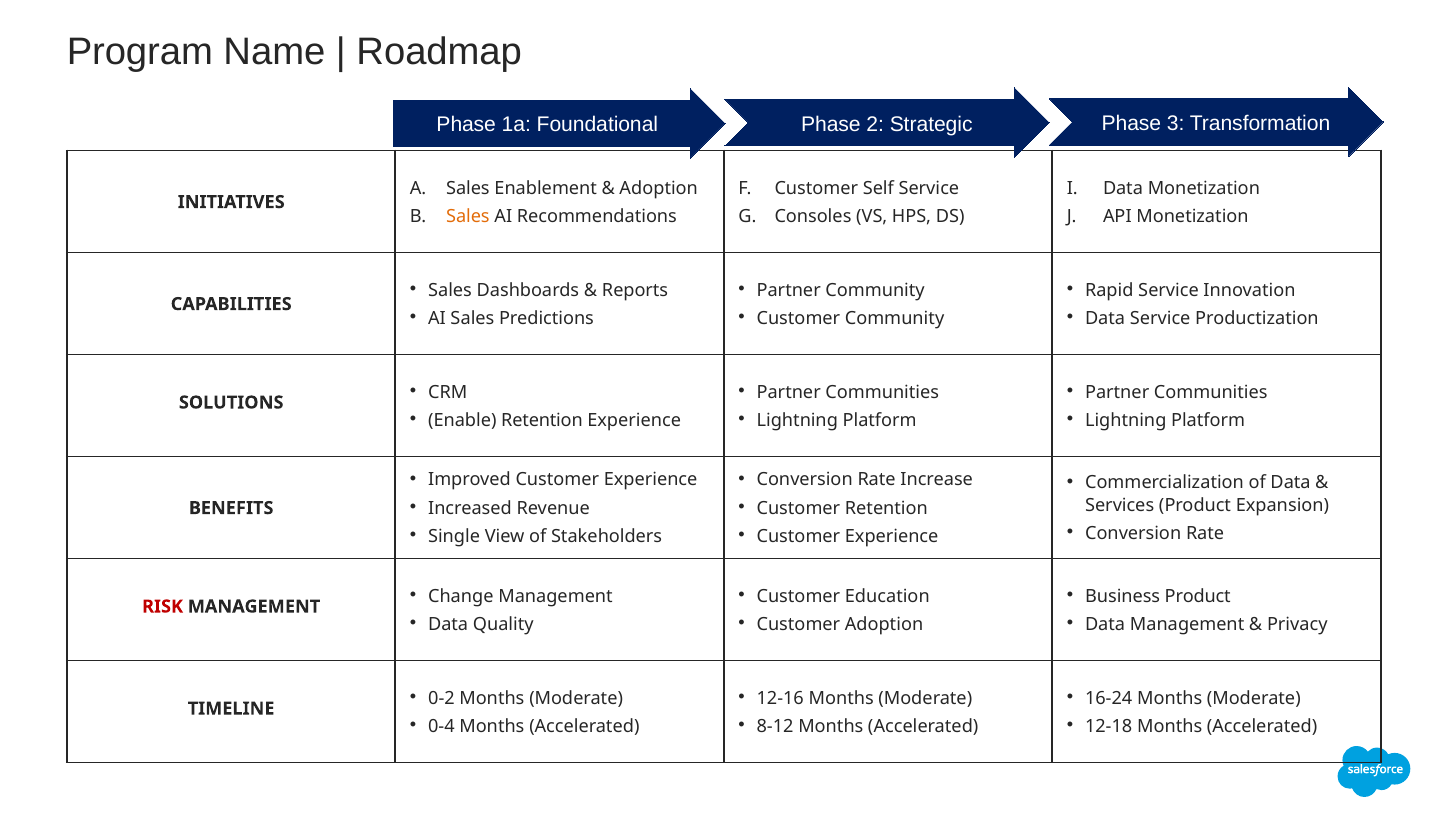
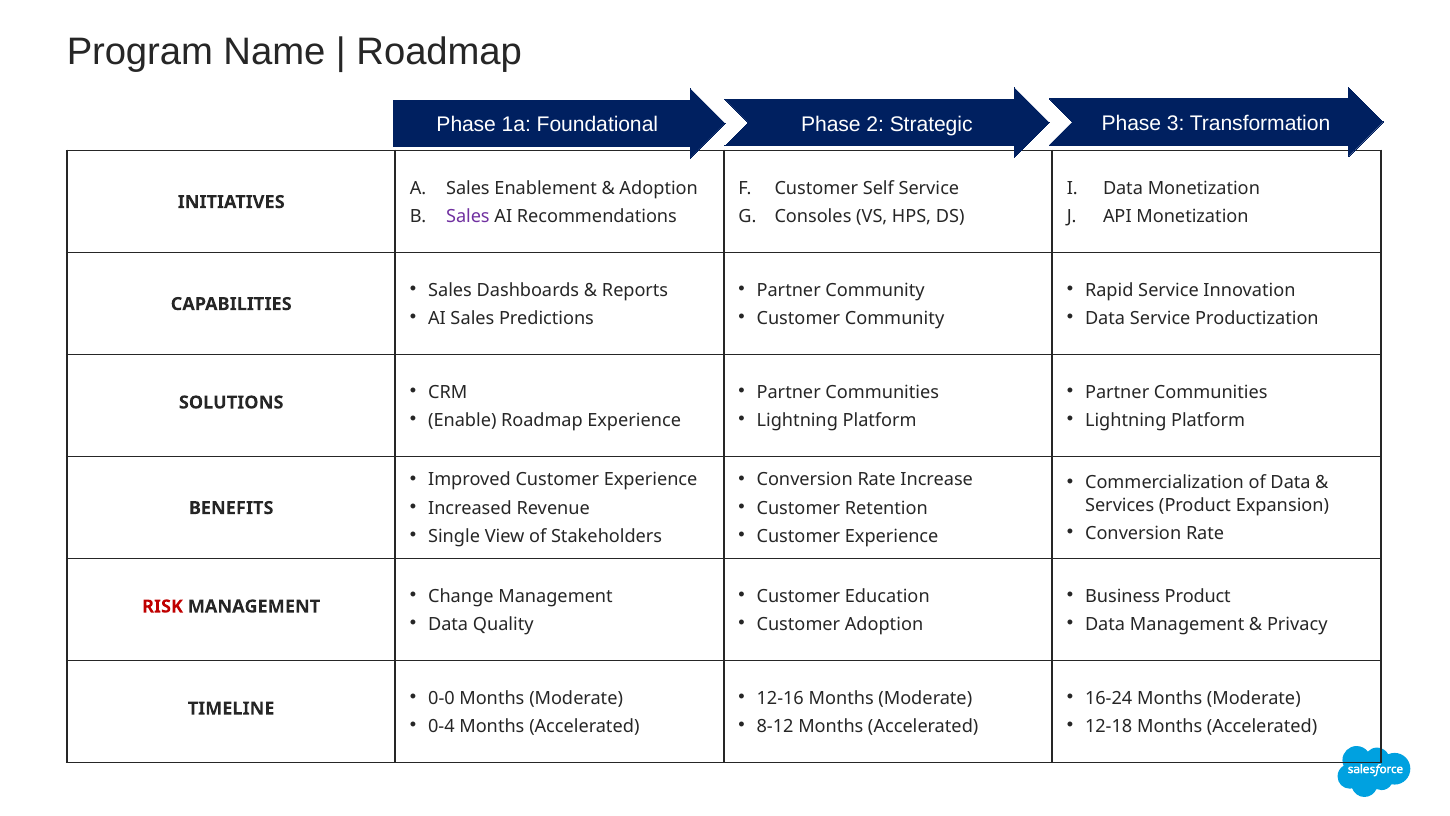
Sales colour: orange -> purple (468, 216)
Enable Retention: Retention -> Roadmap (542, 420)
0-2: 0-2 -> 0-0 (442, 698)
